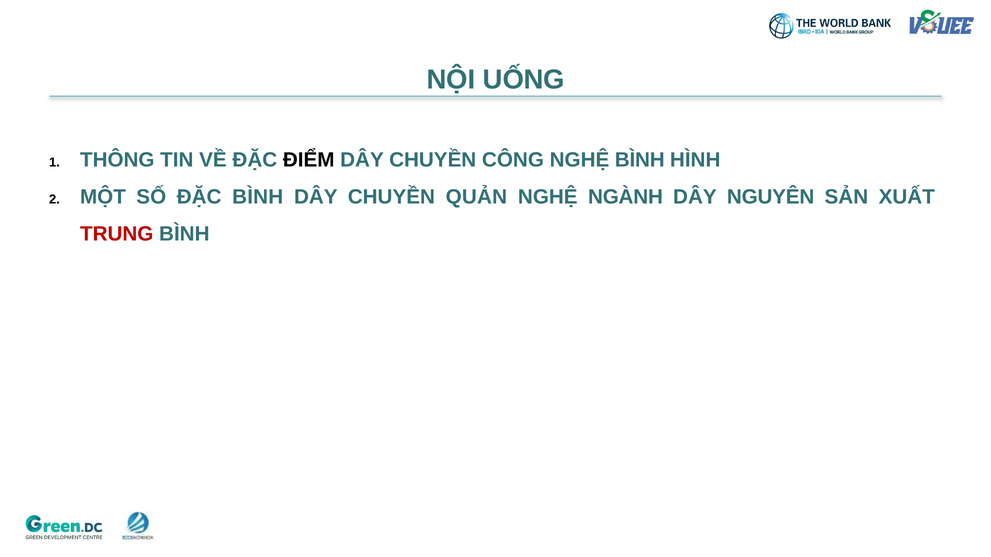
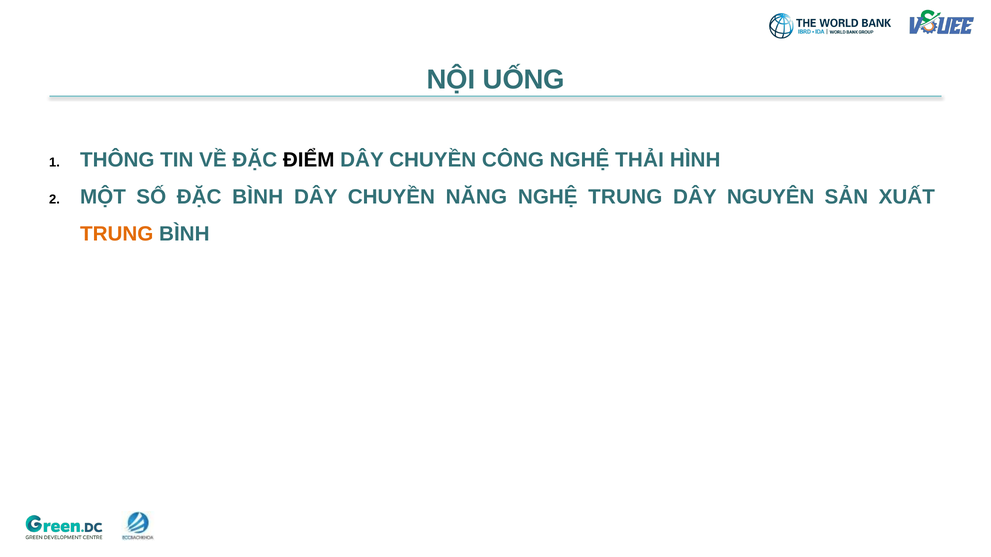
NGHỆ BÌNH: BÌNH -> THẢI (640, 160)
QUẢN: QUẢN -> NĂNG (476, 197)
NGHỆ NGÀNH: NGÀNH -> TRUNG (625, 197)
TRUNG colour: red -> orange (117, 234)
